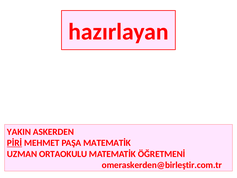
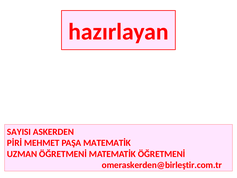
YAKIN: YAKIN -> SAYISI (19, 132)
PİRİ underline: present -> none (14, 143)
UZMAN ORTAOKULU: ORTAOKULU -> ÖĞRETMENİ (63, 154)
